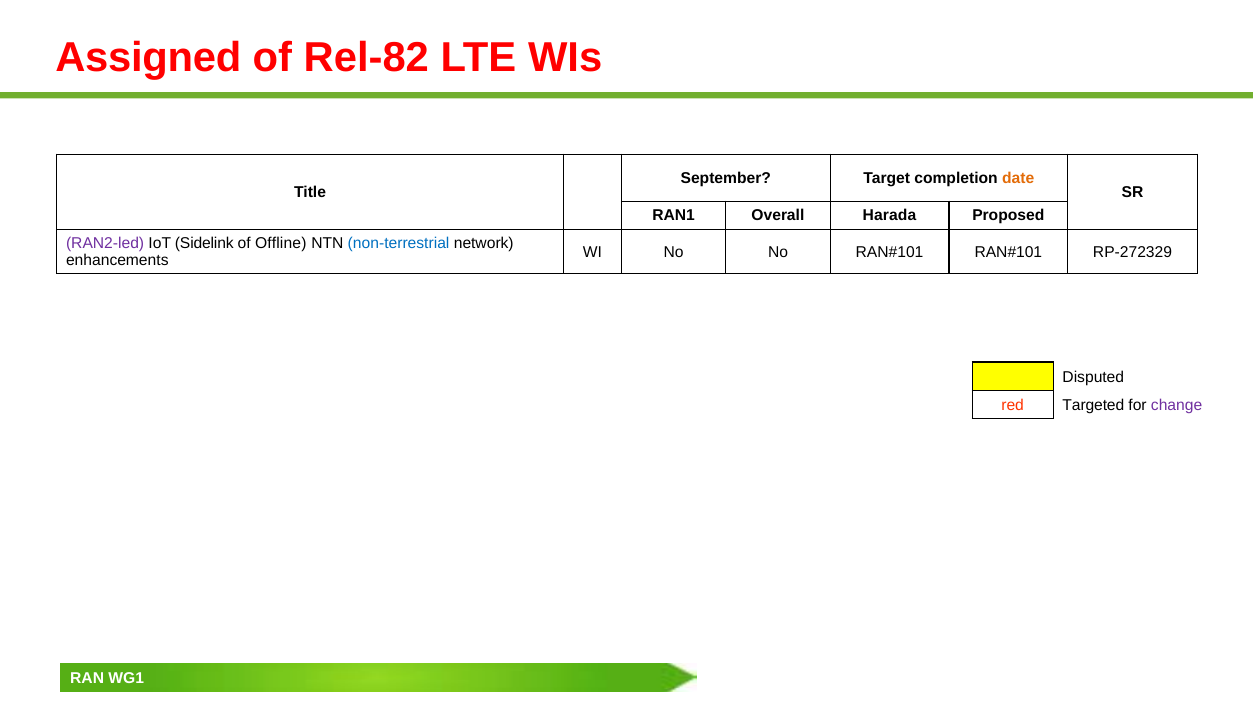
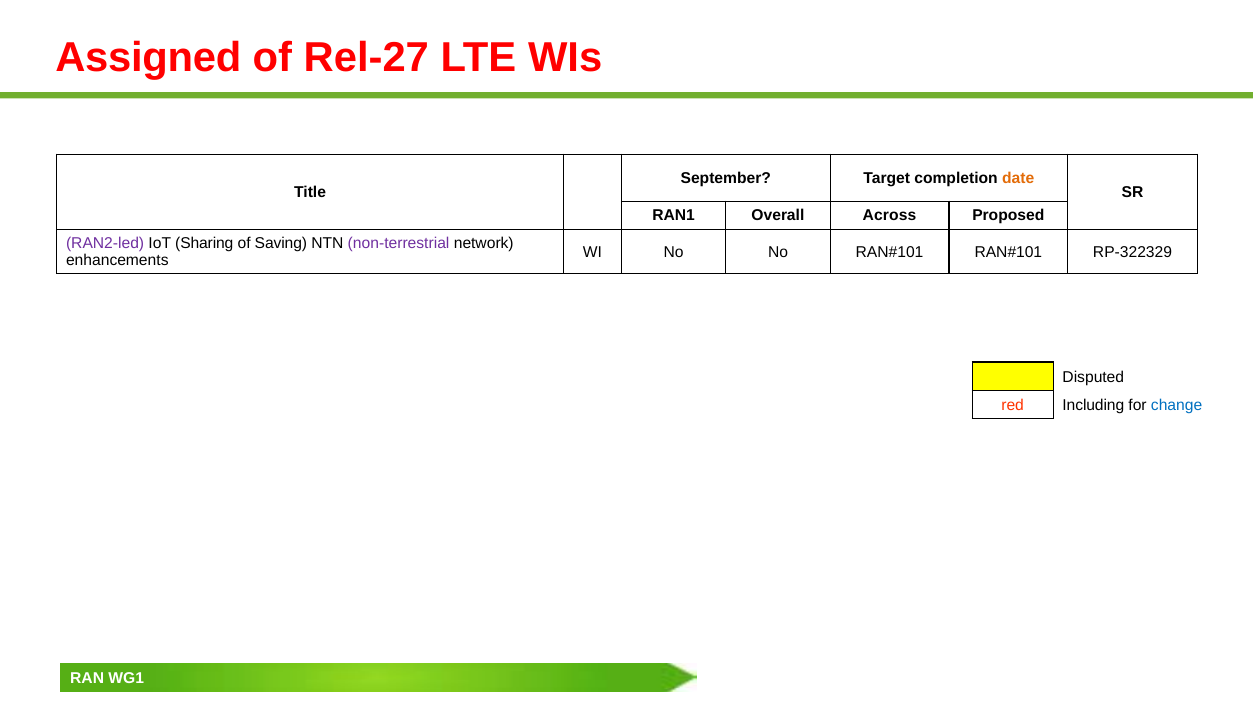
Rel-82: Rel-82 -> Rel-27 (366, 57)
Harada: Harada -> Across (889, 216)
Sidelink: Sidelink -> Sharing (204, 243)
Offline: Offline -> Saving (281, 243)
non-terrestrial colour: blue -> purple (399, 243)
RP-272329: RP-272329 -> RP-322329 (1133, 252)
Targeted: Targeted -> Including (1093, 405)
change colour: purple -> blue (1177, 405)
